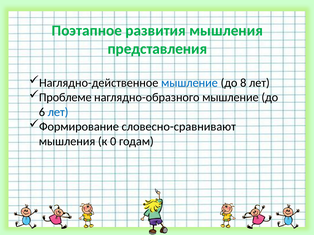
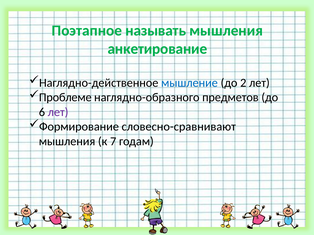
развития: развития -> называть (156, 31)
представления: представления -> анкетирование (157, 49)
8: 8 -> 2 (243, 83)
наглядно-образного мышление: мышление -> предметов (230, 98)
лет colour: blue -> purple (58, 112)
0: 0 -> 7 (113, 142)
